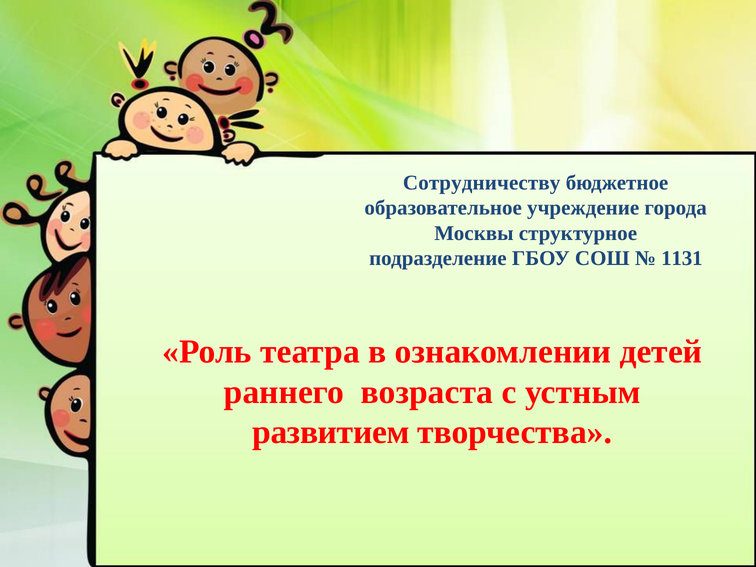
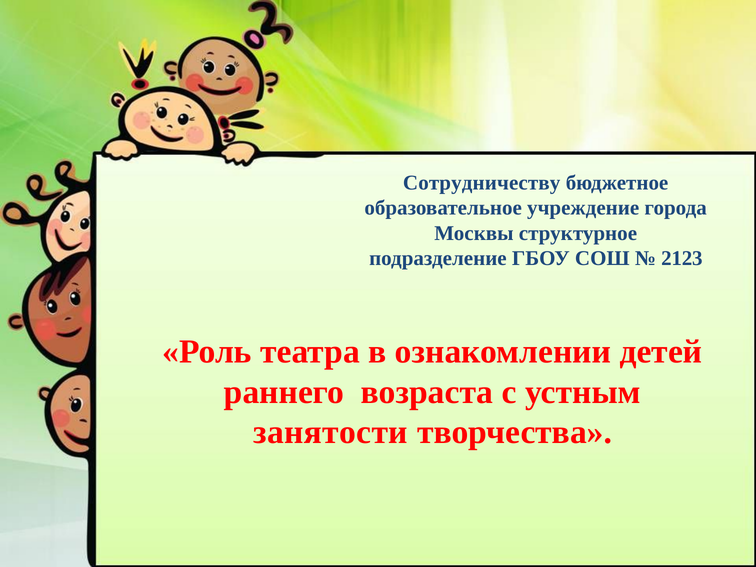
1131: 1131 -> 2123 (682, 258)
развитием: развитием -> занятости (331, 432)
